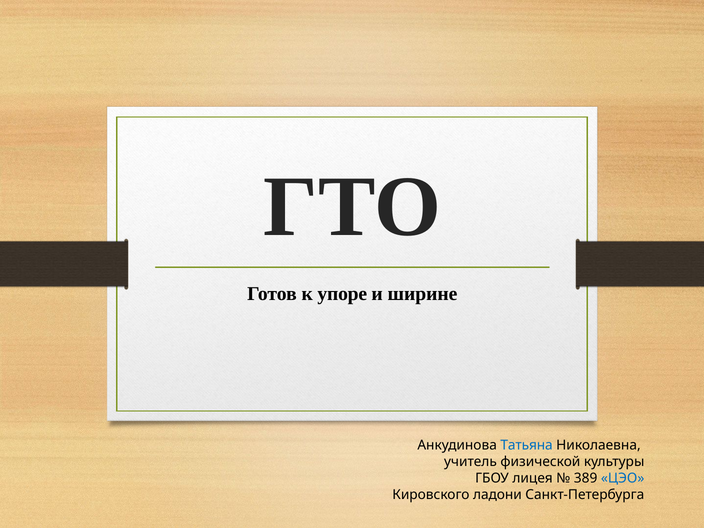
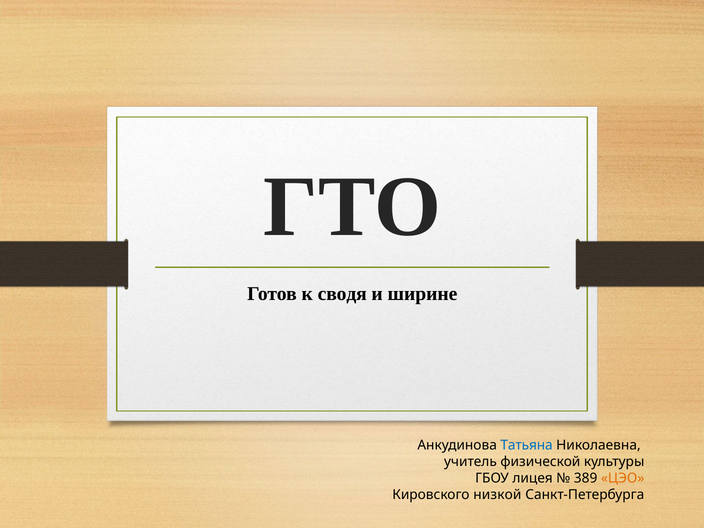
упоре: упоре -> сводя (342, 294)
ЦЭО colour: blue -> orange (623, 478)
ладони: ладони -> низкой (497, 495)
